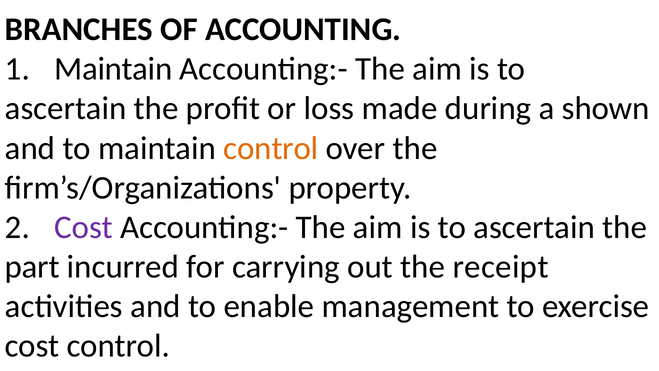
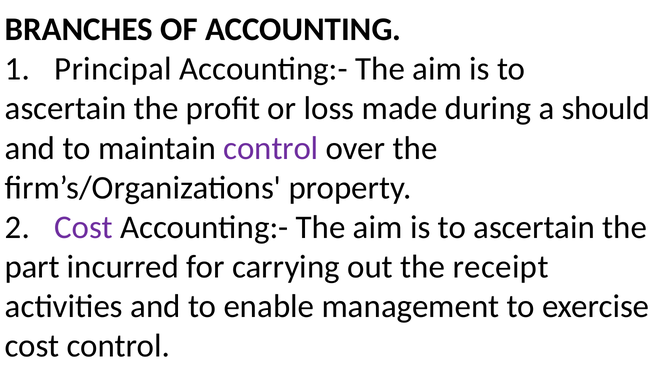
1 Maintain: Maintain -> Principal (113, 69)
shown: shown -> should (606, 109)
control colour: orange -> purple (271, 148)
